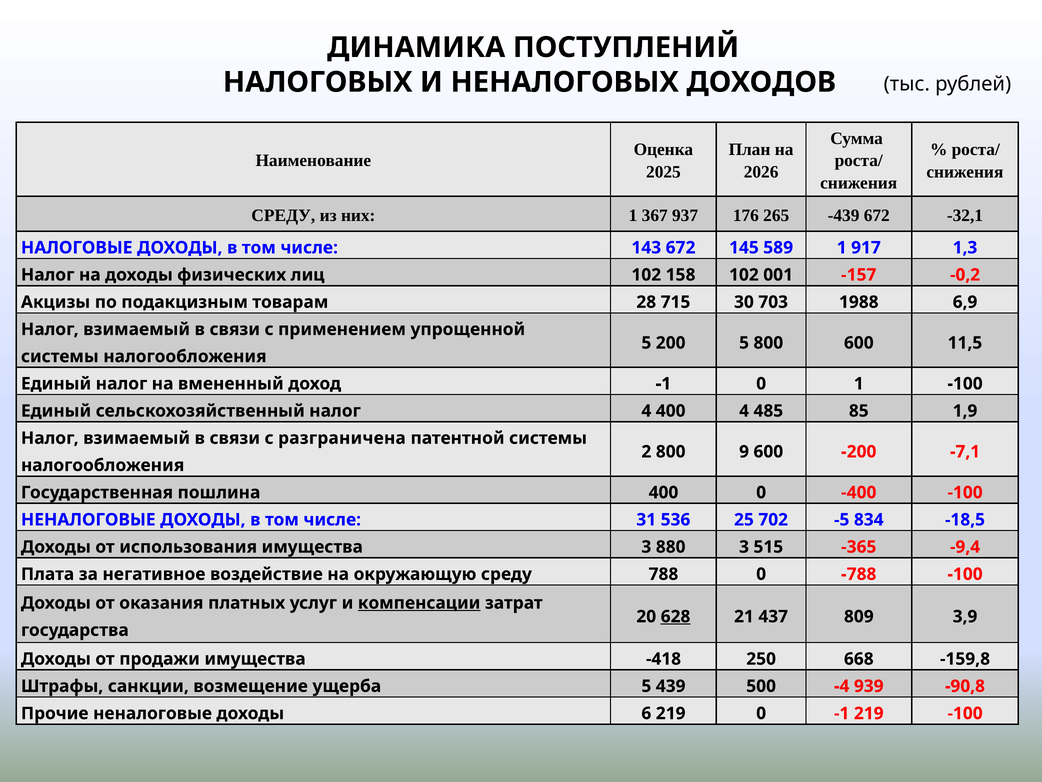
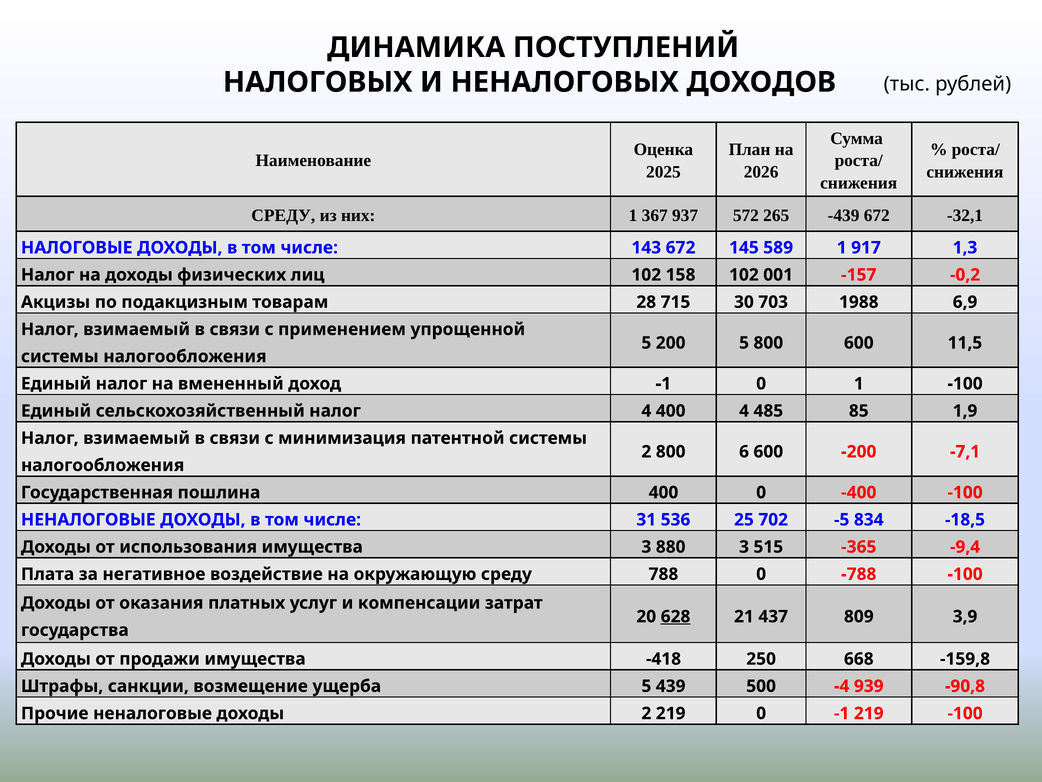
176: 176 -> 572 (746, 215)
разграничена: разграничена -> минимизация (342, 438)
9: 9 -> 6 (744, 451)
компенсации underline: present -> none (419, 603)
доходы 6: 6 -> 2 (646, 713)
